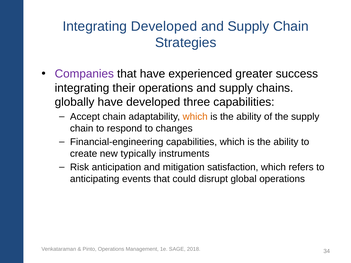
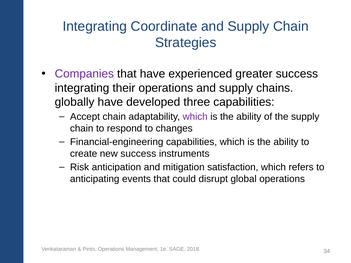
Integrating Developed: Developed -> Coordinate (164, 26)
which colour: orange -> purple (195, 117)
new typically: typically -> success (138, 154)
